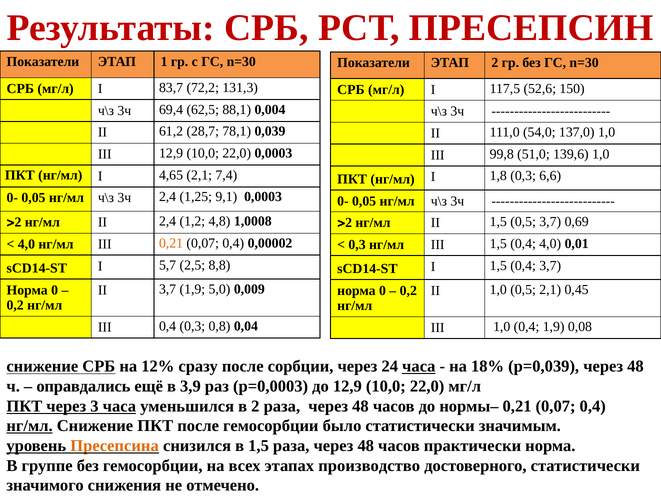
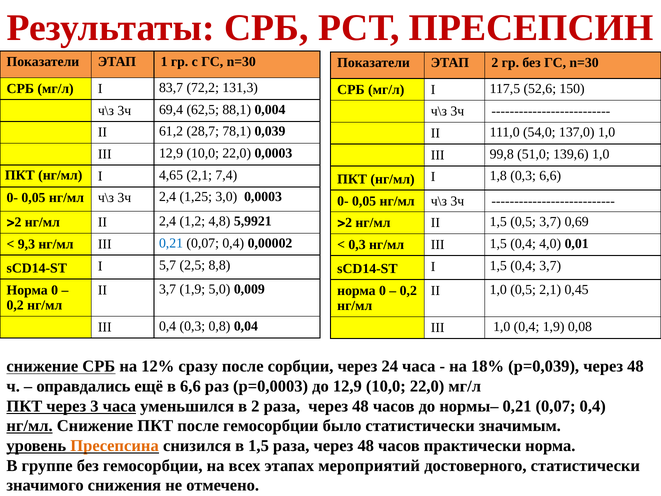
9,1: 9,1 -> 3,0 (226, 197)
1,0008: 1,0008 -> 5,9921 (253, 221)
4,0: 4,0 -> 9,3 (26, 244)
0,21 colour: orange -> blue (171, 243)
часа underline: present -> none (419, 366)
в 3,9: 3,9 -> 6,6 (190, 386)
производство: производство -> мероприятий (369, 465)
